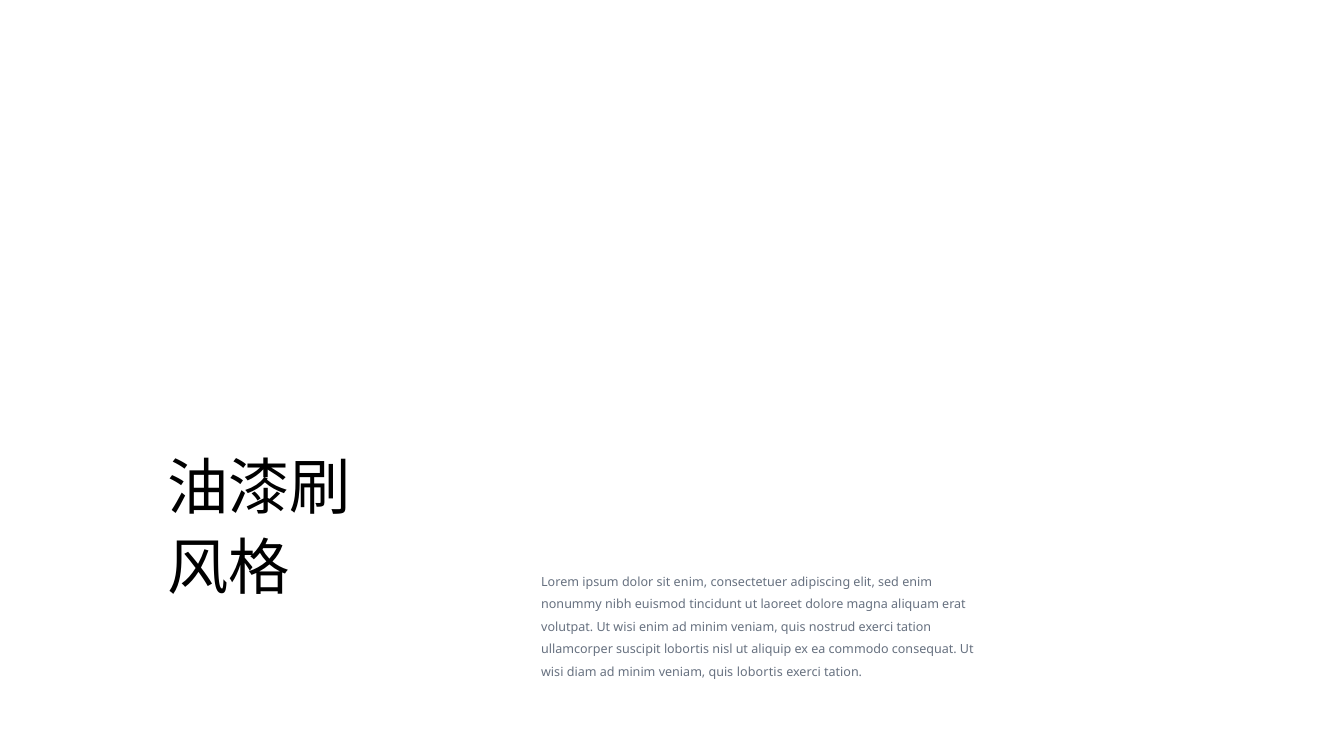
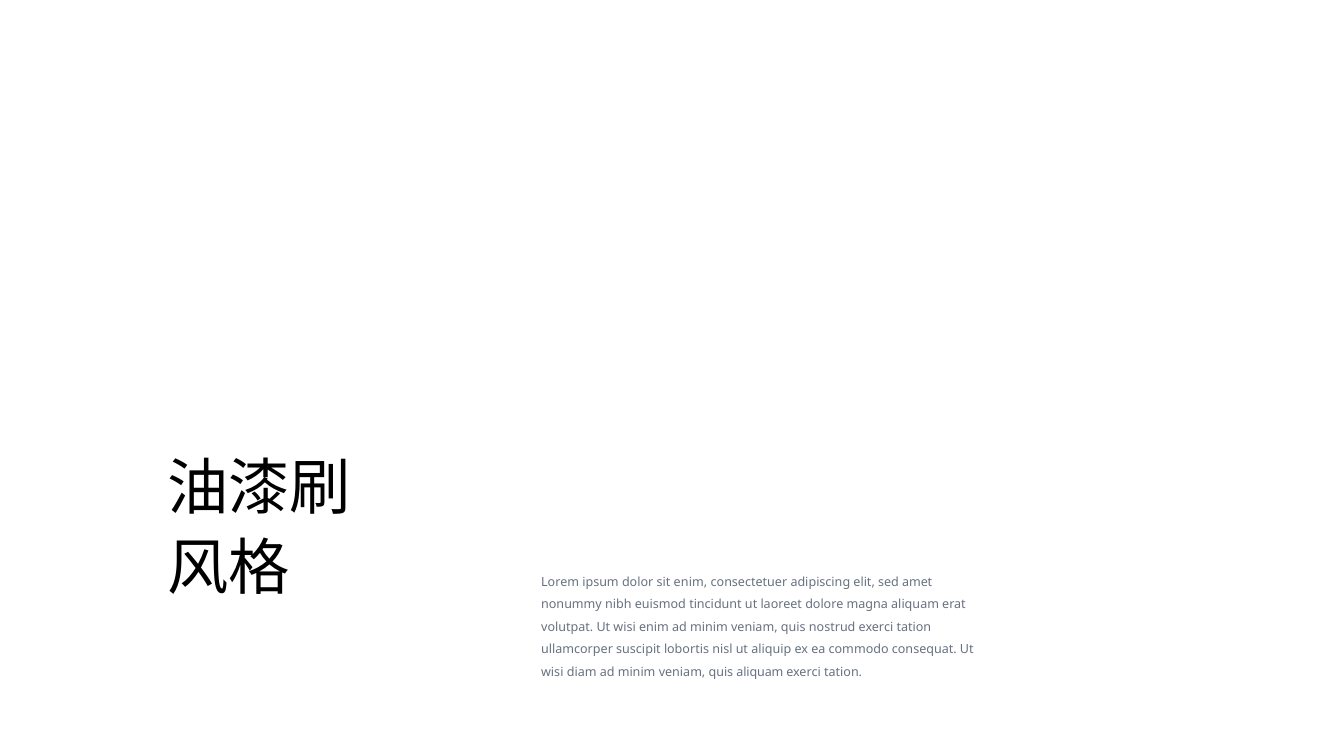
sed enim: enim -> amet (917, 582)
quis lobortis: lobortis -> aliquam (760, 672)
